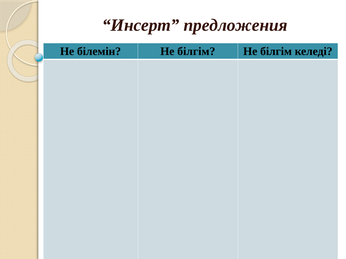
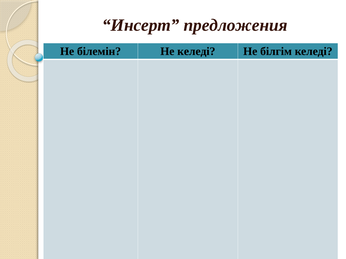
білемін Не білгім: білгім -> келеді (196, 51)
